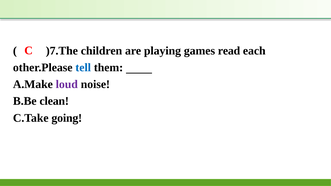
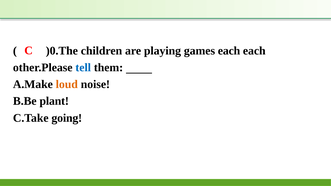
)7.The: )7.The -> )0.The (62, 51)
games read: read -> each (229, 51)
loud colour: purple -> orange (67, 84)
clean: clean -> plant (54, 101)
